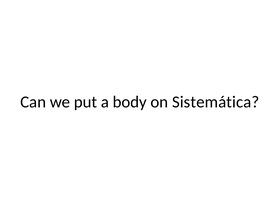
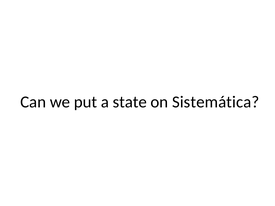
body: body -> state (130, 102)
